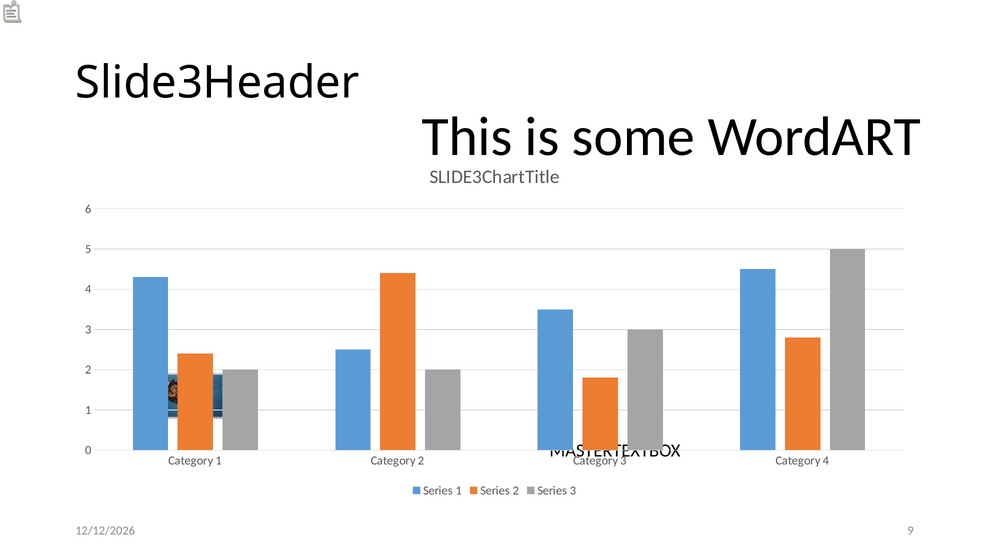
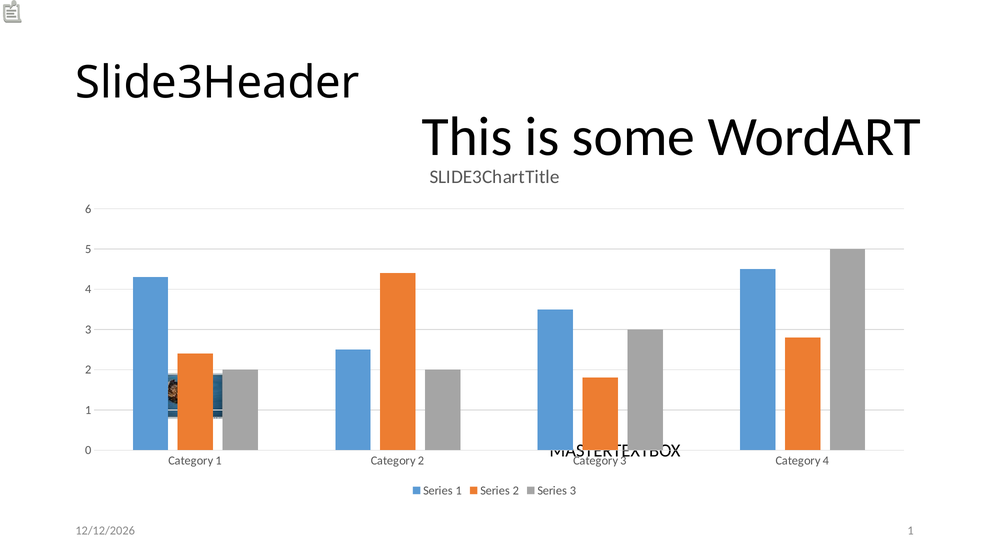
9: 9 -> 1 (911, 531)
